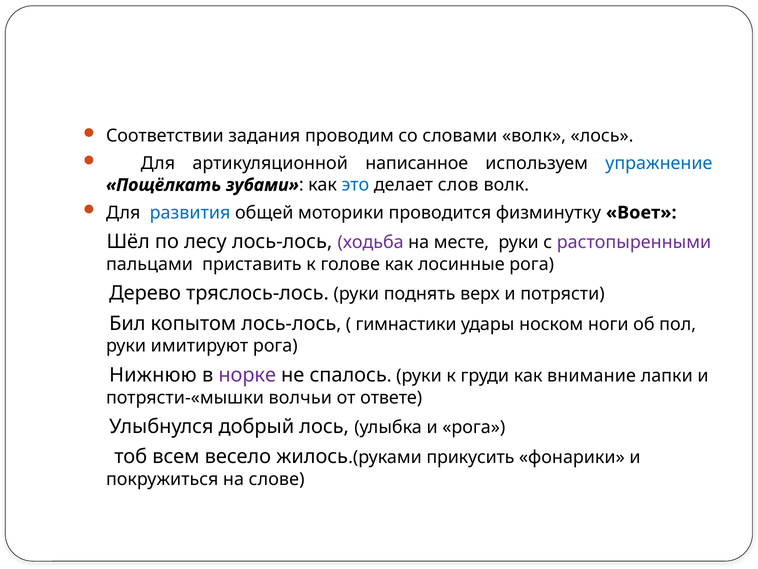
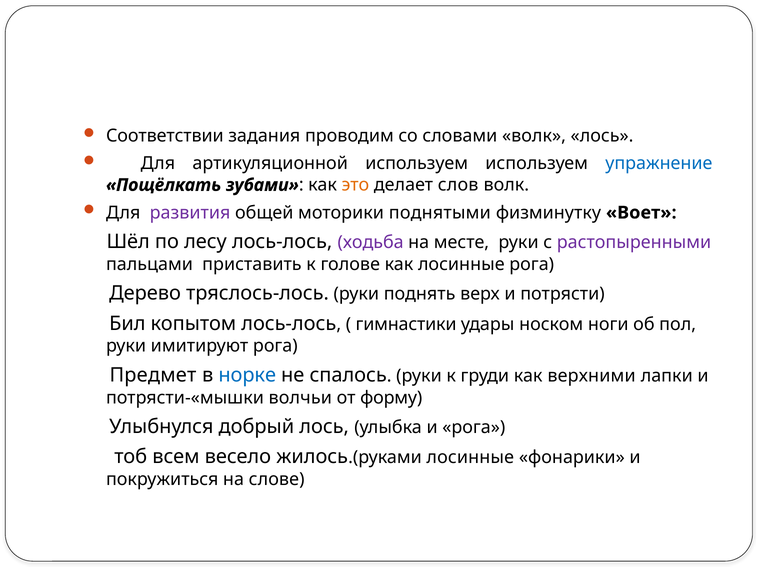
артикуляционной написанное: написанное -> используем (417, 163)
это colour: blue -> orange (355, 185)
развития colour: blue -> purple (190, 212)
проводится: проводится -> поднятыми (440, 212)
Нижнюю: Нижнюю -> Предмет (153, 375)
норке colour: purple -> blue (247, 375)
внимание: внимание -> верхними (592, 375)
ответе: ответе -> форму (391, 397)
жилось.(руками прикусить: прикусить -> лосинные (470, 457)
